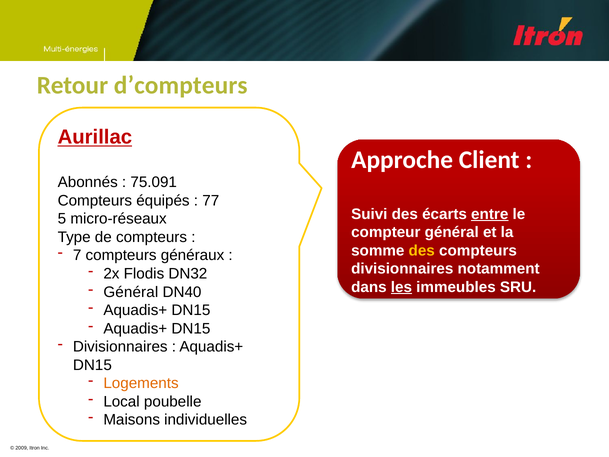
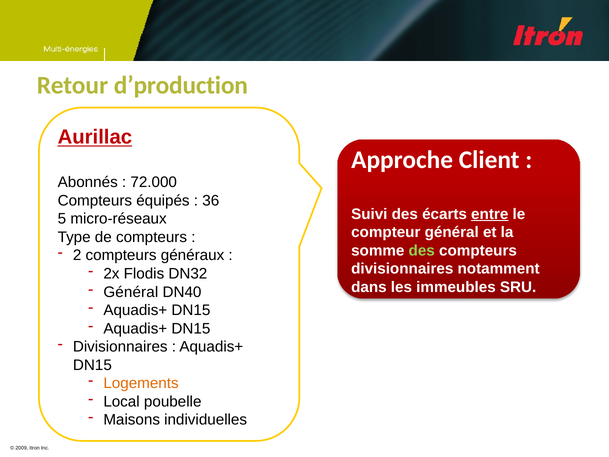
d’compteurs: d’compteurs -> d’production (181, 85)
75.091: 75.091 -> 72.000 (154, 182)
77: 77 -> 36 (211, 200)
des colour: yellow -> light green (422, 250)
7: 7 -> 2 (77, 255)
les underline: present -> none (401, 287)
